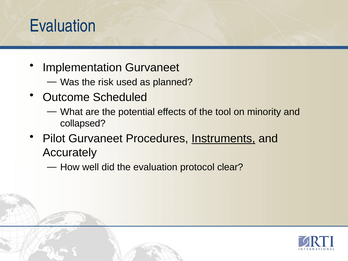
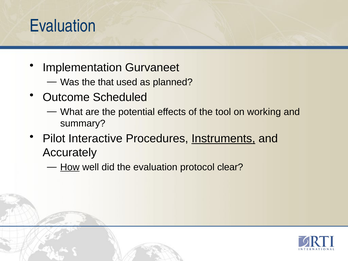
risk: risk -> that (106, 82)
minority: minority -> working (264, 112)
collapsed: collapsed -> summary (83, 123)
Pilot Gurvaneet: Gurvaneet -> Interactive (95, 139)
How underline: none -> present (70, 167)
